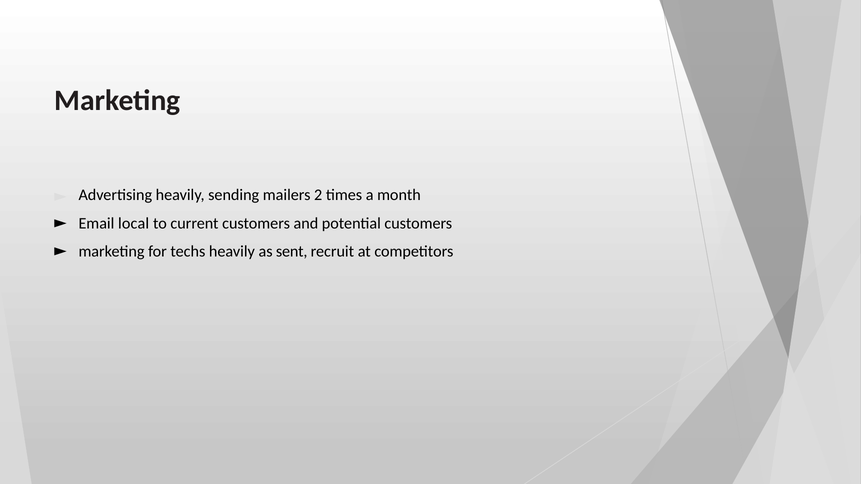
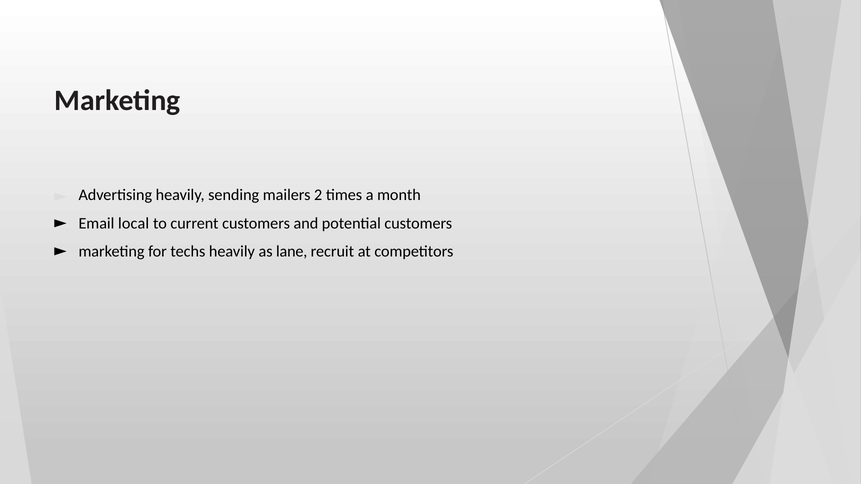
sent: sent -> lane (292, 252)
